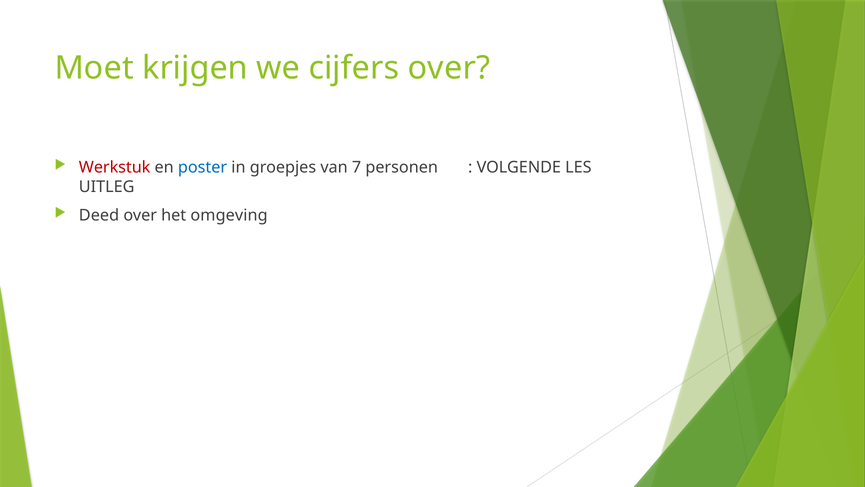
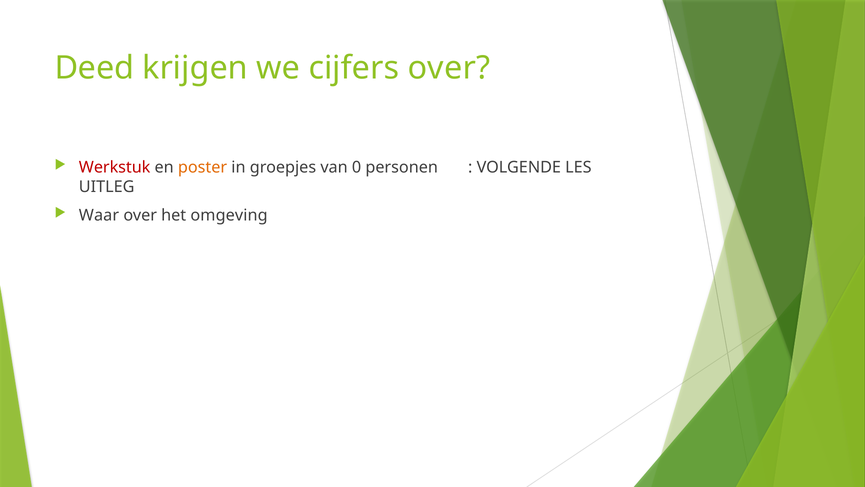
Moet: Moet -> Deed (94, 68)
poster colour: blue -> orange (203, 167)
7: 7 -> 0 (357, 167)
Deed: Deed -> Waar (99, 215)
